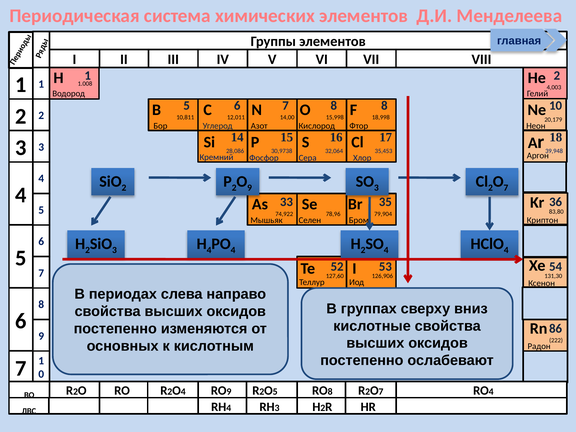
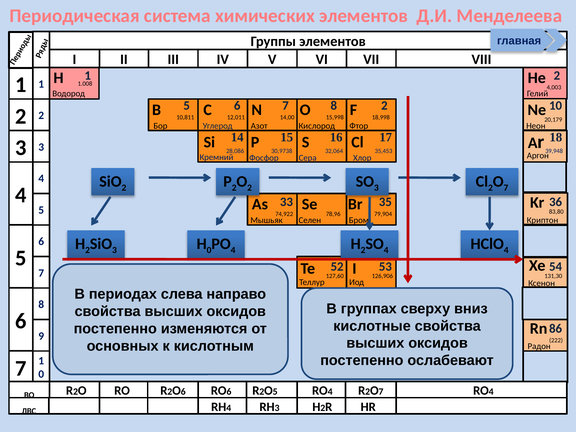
8 8: 8 -> 2 (384, 105)
O 9: 9 -> 2 (250, 188)
4: 4 -> 0 (209, 250)
O 4: 4 -> 6 (183, 392)
RO 9: 9 -> 6 (229, 392)
5 RO 8: 8 -> 4 (330, 392)
